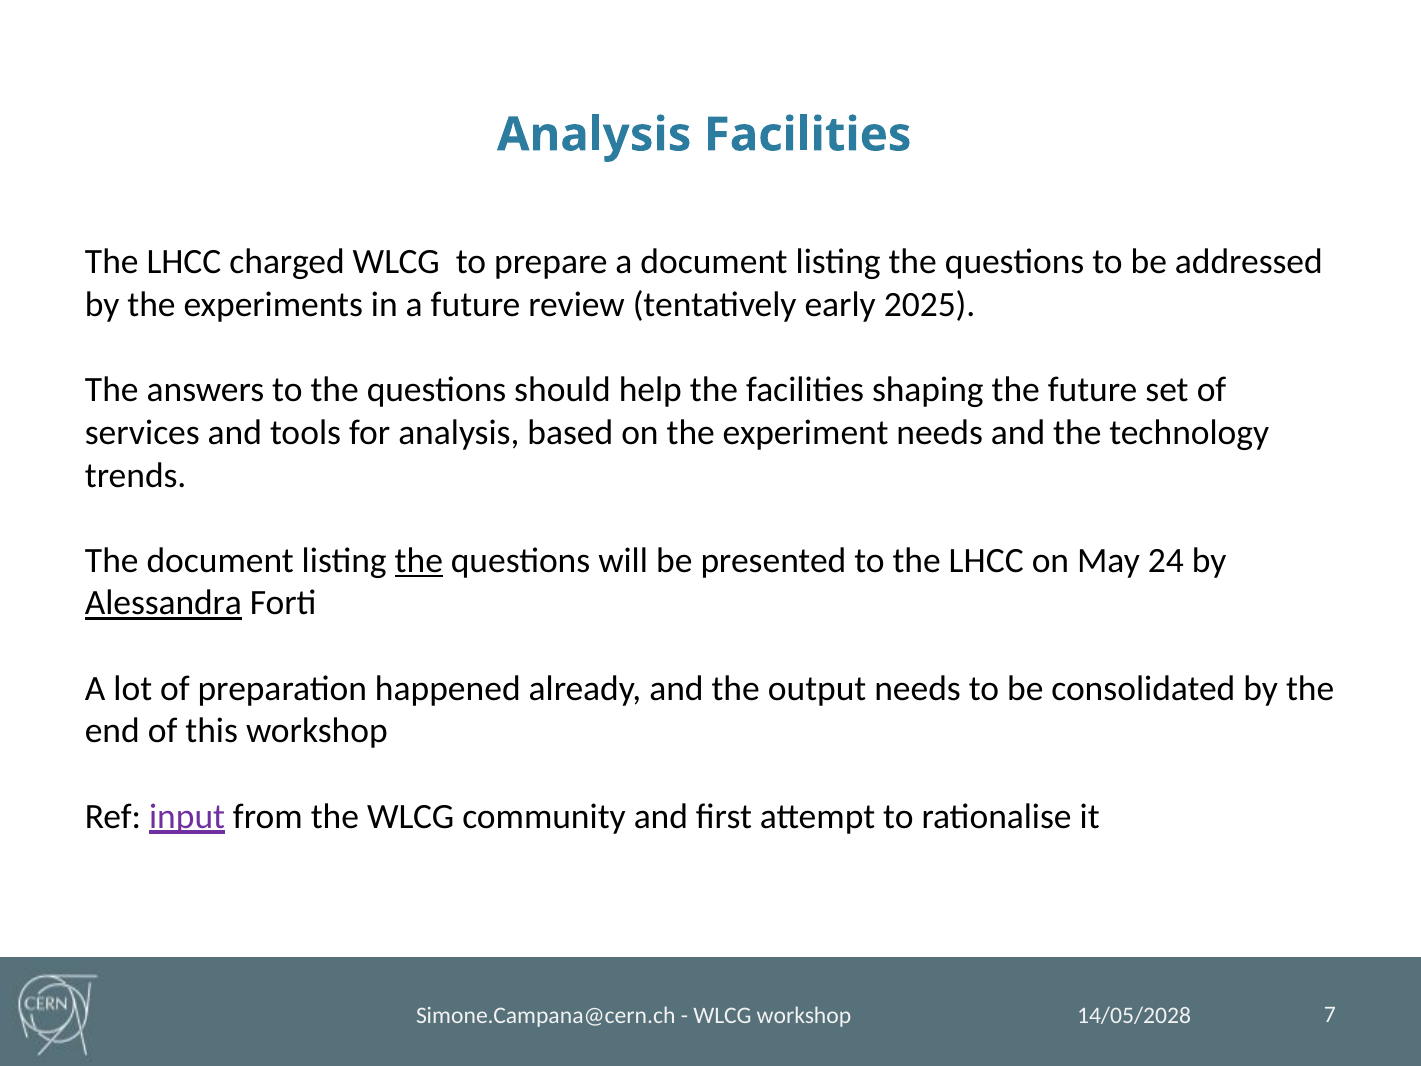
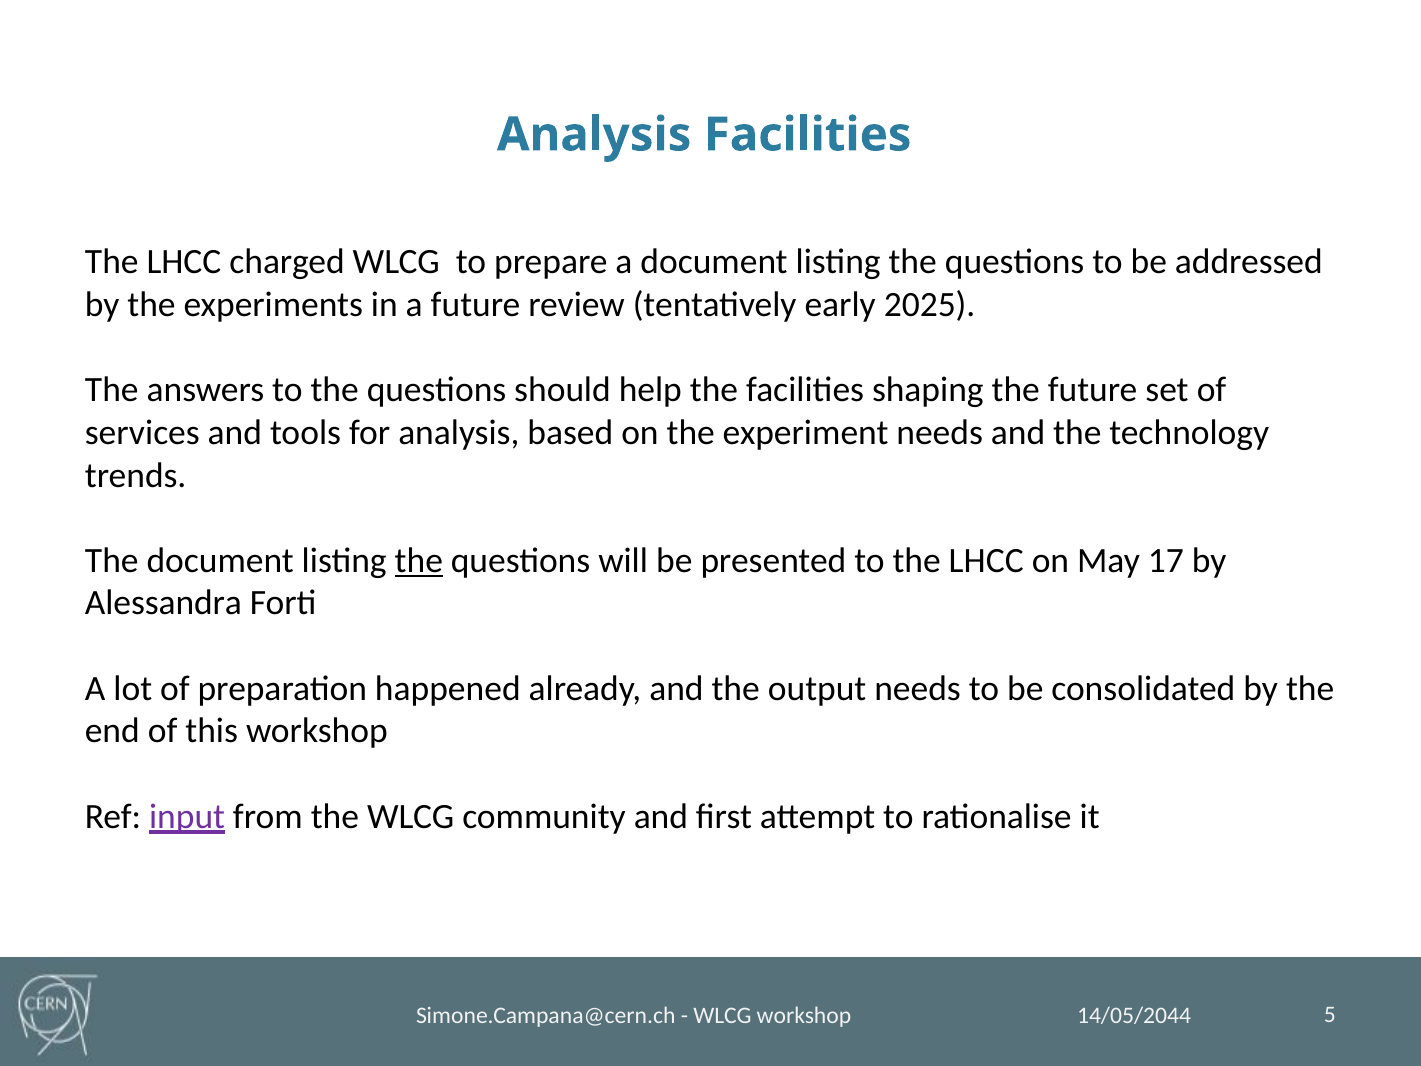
24: 24 -> 17 (1166, 560)
Alessandra underline: present -> none (163, 603)
14/05/2028: 14/05/2028 -> 14/05/2044 (1134, 1016)
7: 7 -> 5 (1330, 1015)
